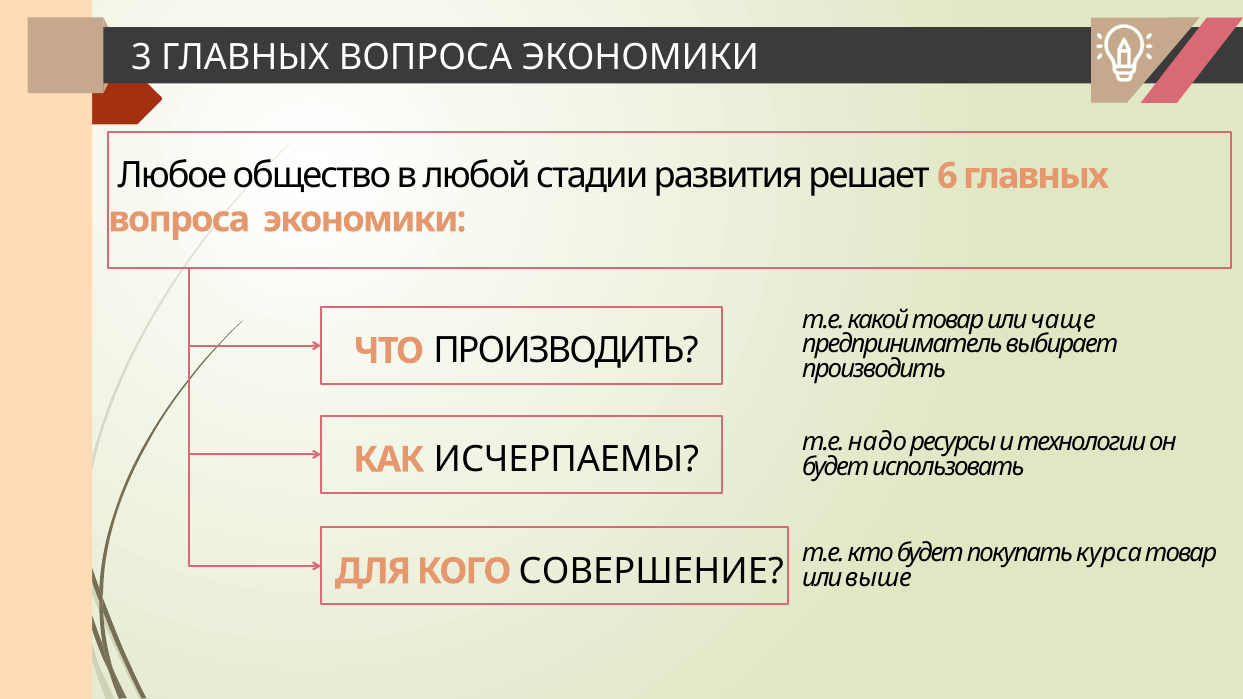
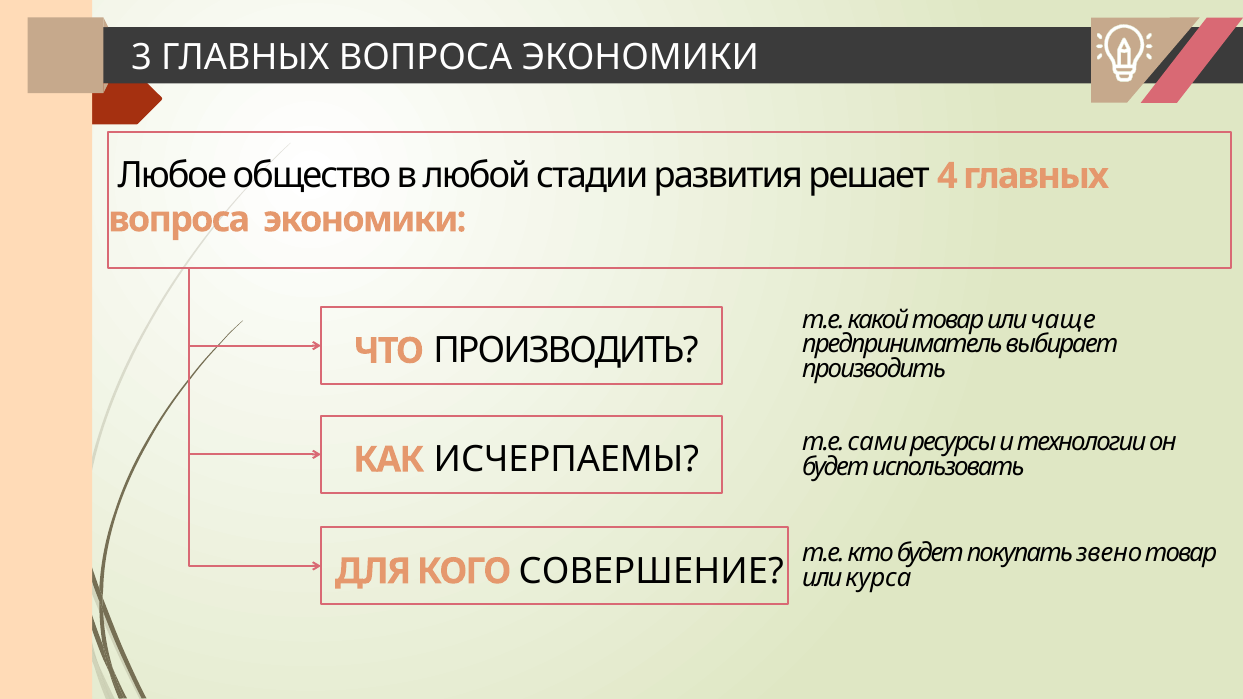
6: 6 -> 4 (947, 176)
надо: надо -> сами (878, 442)
курса: курса -> звено (1109, 553)
выше: выше -> курса (878, 578)
